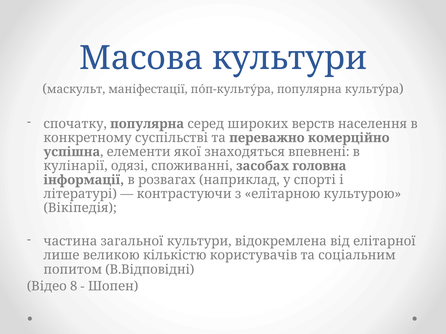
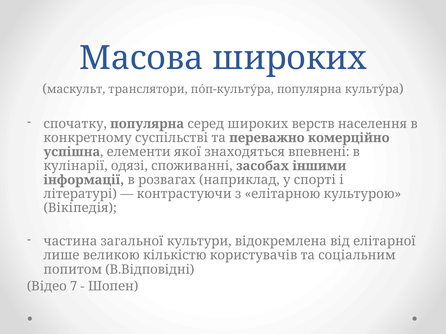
Масова культури: культури -> широких (289, 58)
маніфестації: маніфестації -> транслятори (148, 89)
головна: головна -> іншими (319, 166)
8: 8 -> 7 (74, 287)
